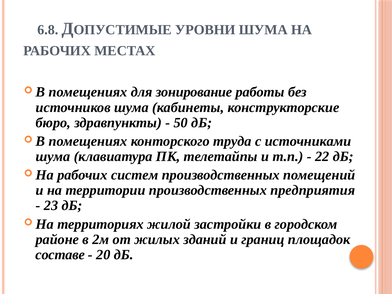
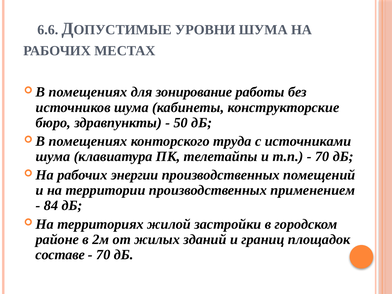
6.8: 6.8 -> 6.6 (48, 30)
22: 22 -> 70 (322, 156)
систем: систем -> энергии (135, 175)
предприятия: предприятия -> применением (313, 190)
23: 23 -> 84 (51, 206)
20: 20 -> 70 (103, 255)
